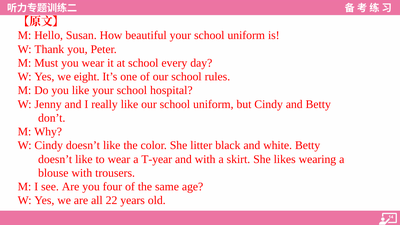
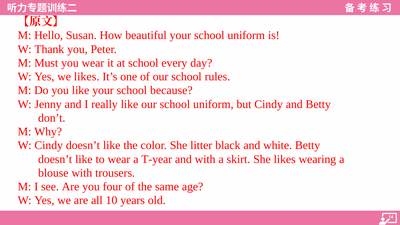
we eight: eight -> likes (87, 77)
hospital: hospital -> because (171, 90)
22: 22 -> 10 (112, 200)
